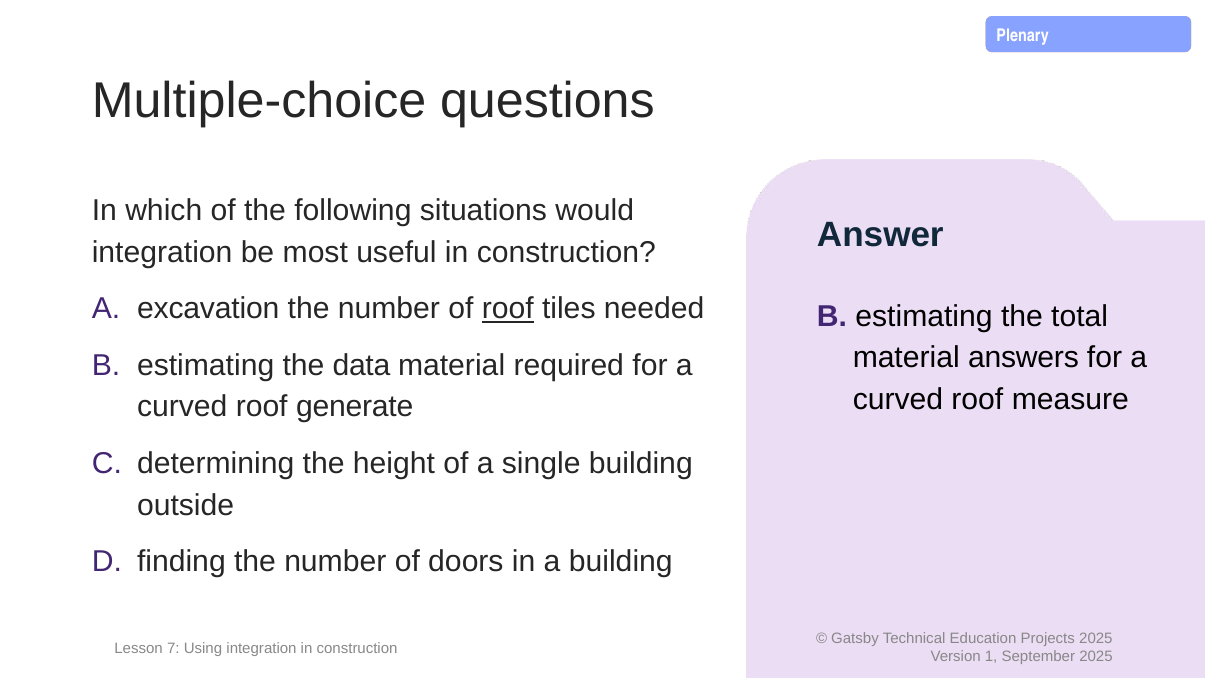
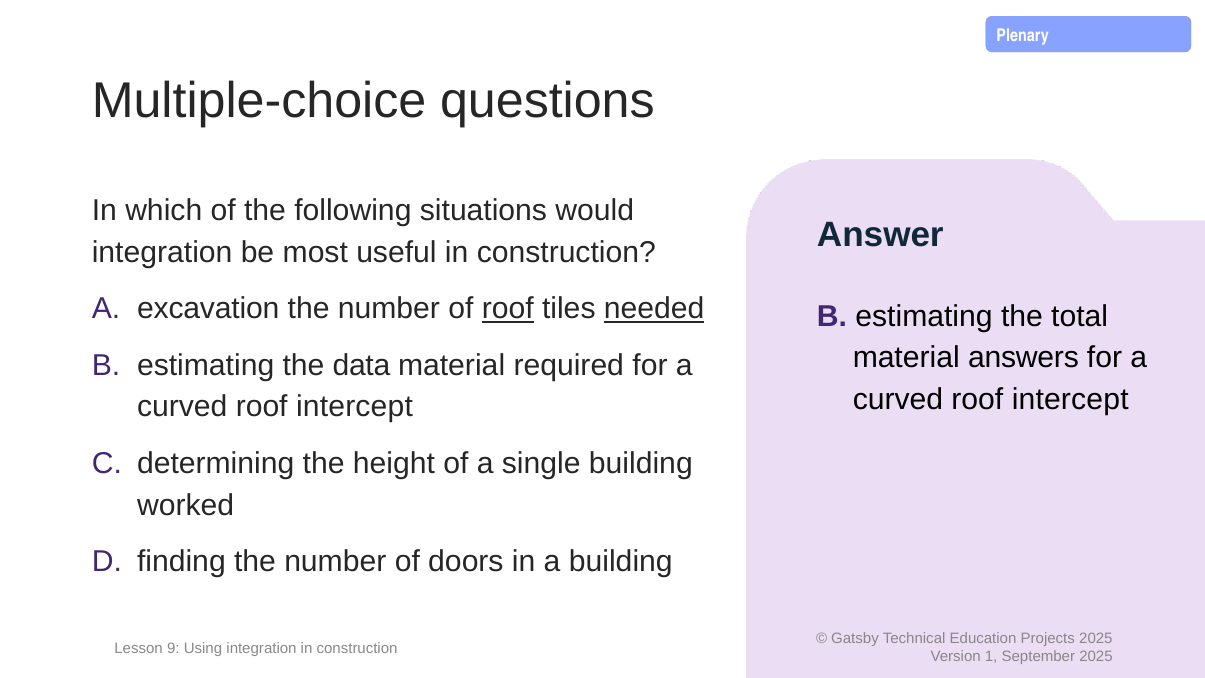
needed underline: none -> present (654, 309)
measure: measure -> intercept (1070, 399)
generate: generate -> intercept (354, 407)
outside: outside -> worked (186, 505)
7: 7 -> 9 (173, 648)
